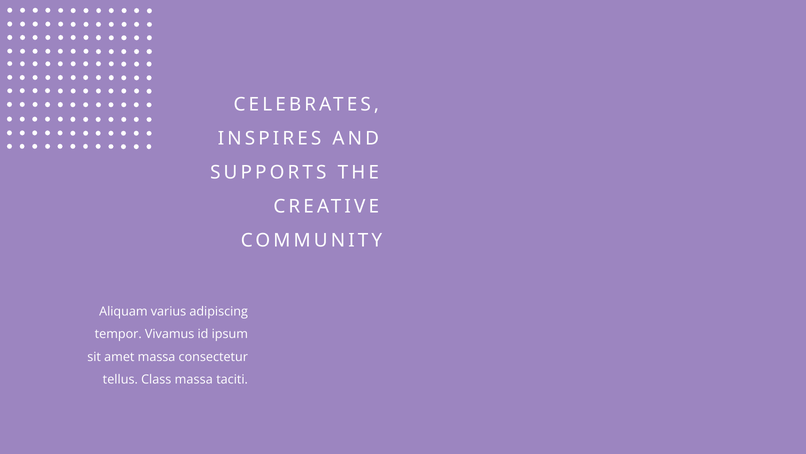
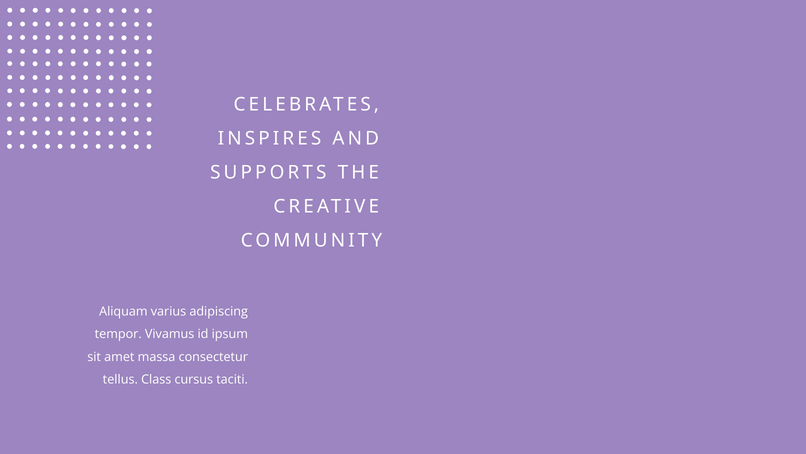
Class massa: massa -> cursus (194, 379)
